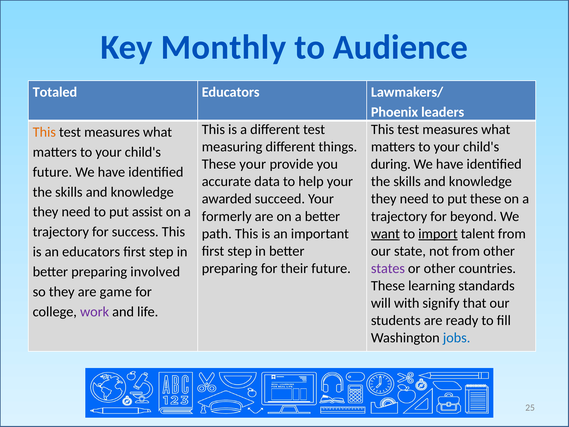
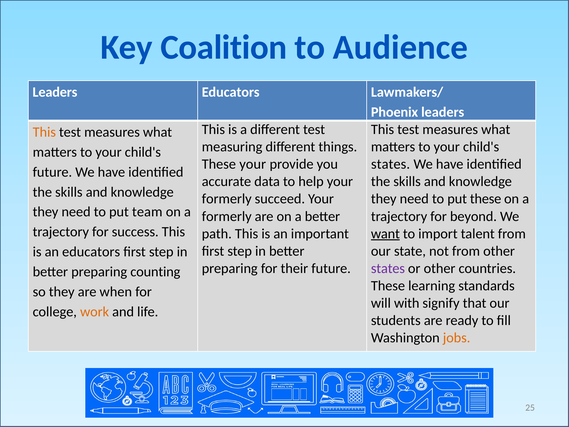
Monthly: Monthly -> Coalition (224, 47)
Totaled: Totaled -> Leaders (55, 92)
during: during -> states (391, 164)
awarded: awarded -> formerly (227, 199)
assist: assist -> team (147, 212)
import underline: present -> none (438, 234)
involved: involved -> counting (155, 272)
game: game -> when (116, 292)
work colour: purple -> orange (95, 312)
jobs colour: blue -> orange (457, 338)
